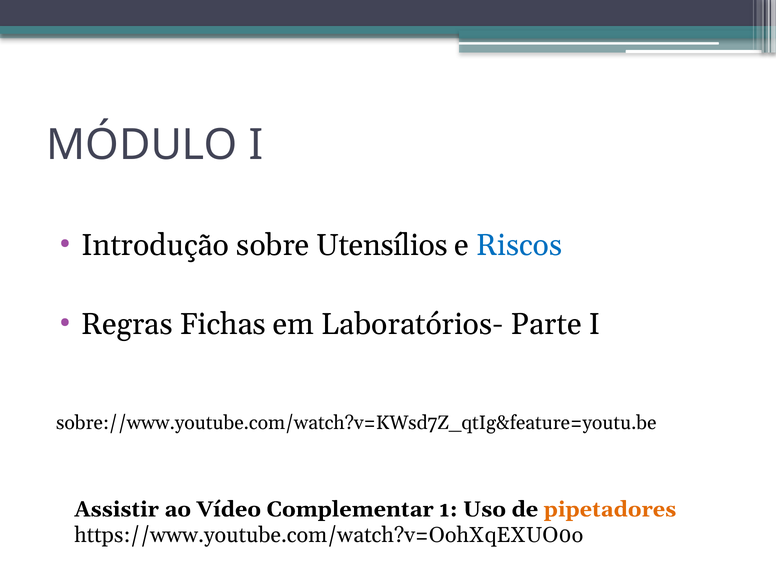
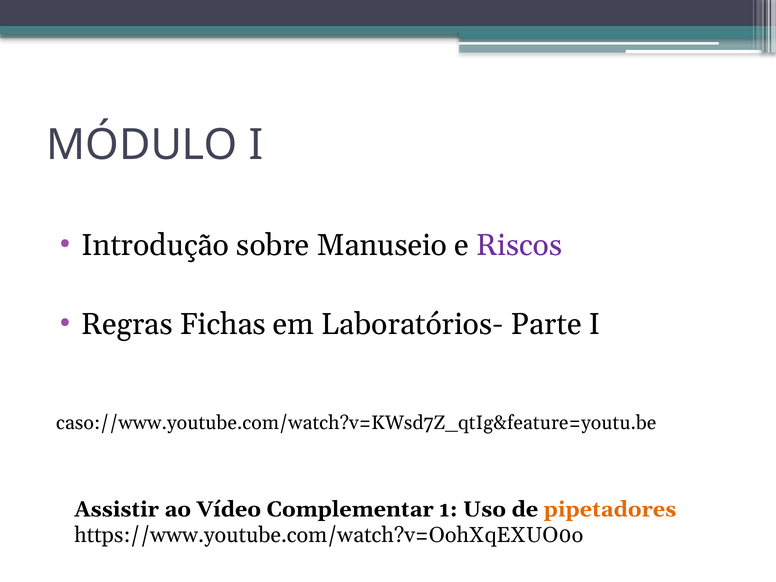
Utensílios: Utensílios -> Manuseio (382, 245)
Riscos colour: blue -> purple (519, 245)
sobre://www.youtube.com/watch?v=KWsd7Z_qtIg&feature=youtu.be: sobre://www.youtube.com/watch?v=KWsd7Z_qtIg&feature=youtu.be -> caso://www.youtube.com/watch?v=KWsd7Z_qtIg&feature=youtu.be (356, 423)
